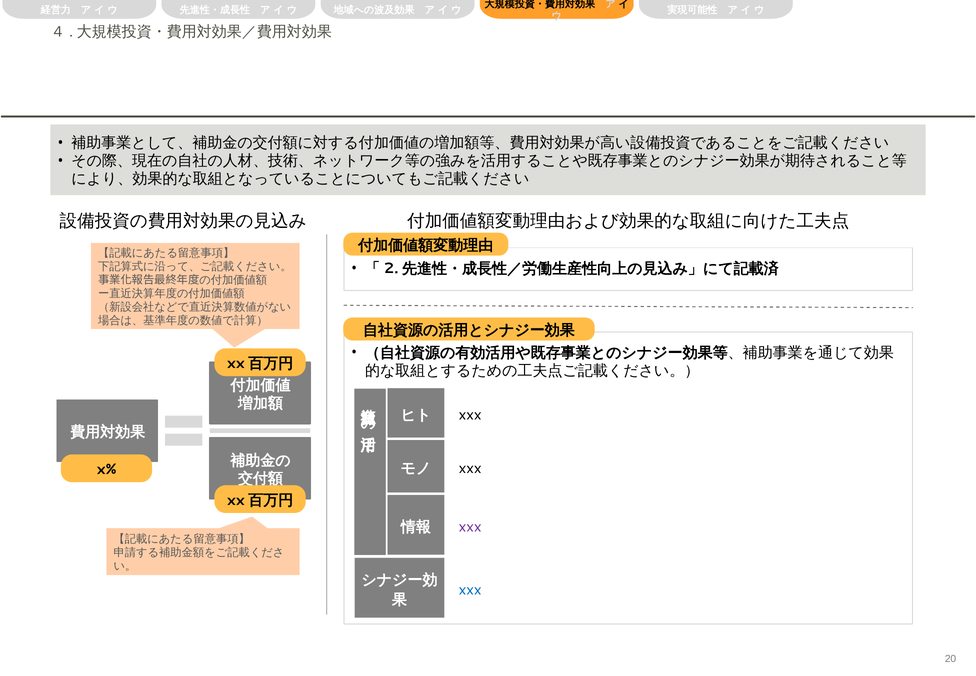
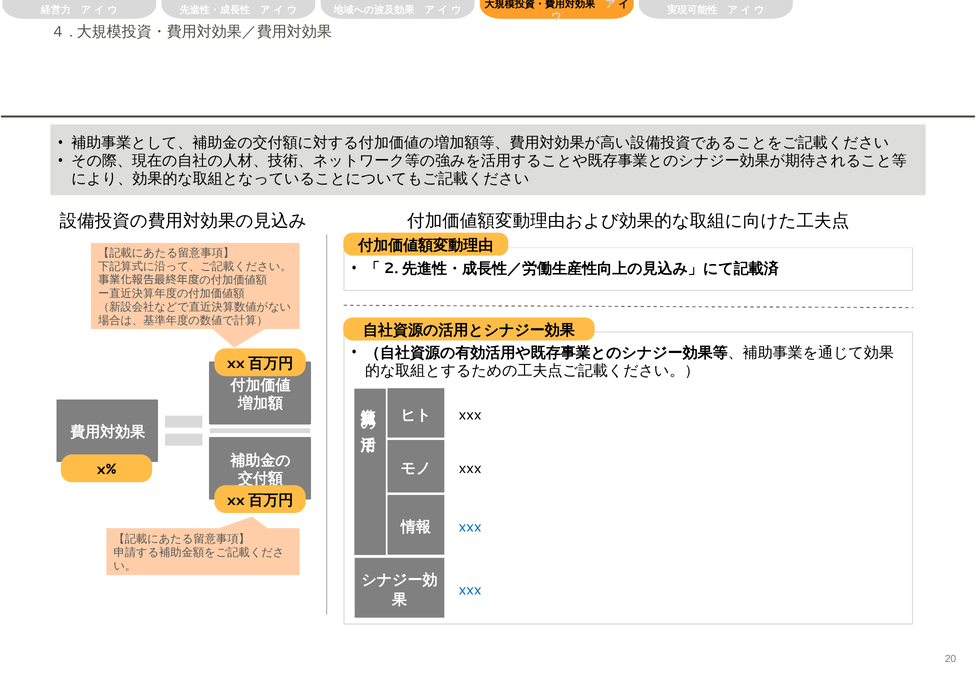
xxx colour: purple -> blue (470, 526)
